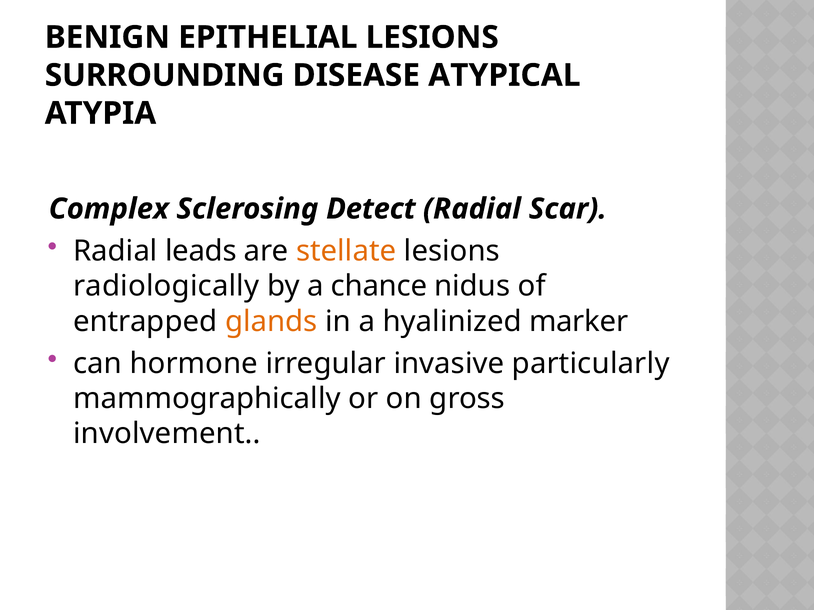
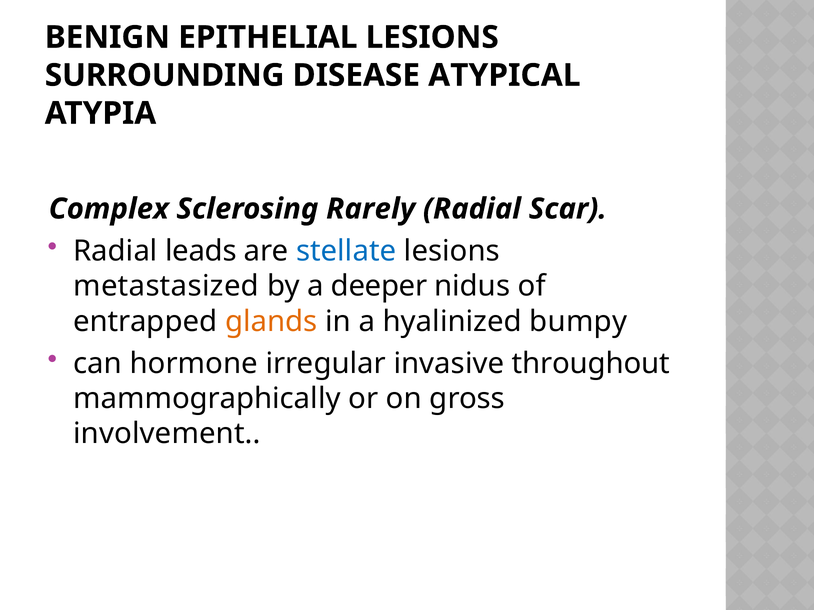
Detect: Detect -> Rarely (371, 209)
stellate colour: orange -> blue (346, 251)
radiologically: radiologically -> metastasized (166, 286)
chance: chance -> deeper (379, 286)
marker: marker -> bumpy (578, 322)
particularly: particularly -> throughout (591, 364)
